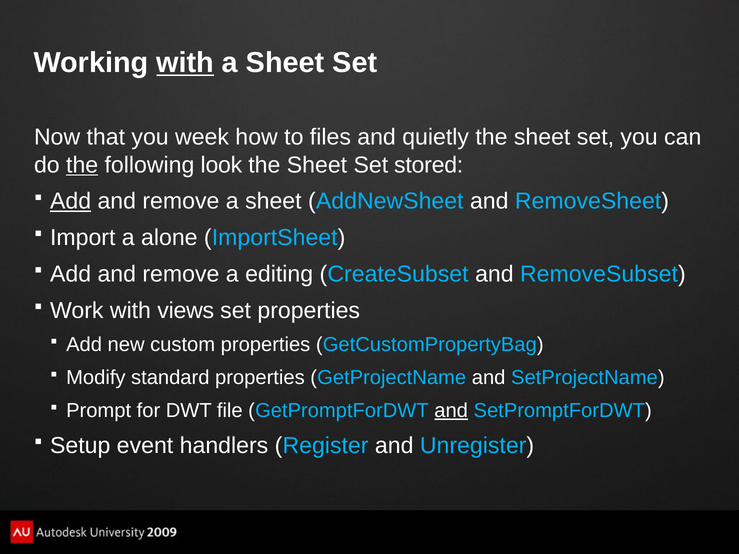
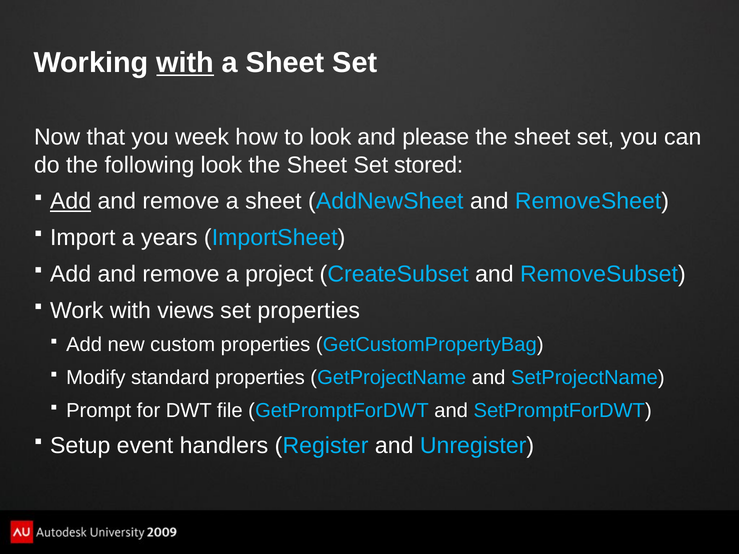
to files: files -> look (331, 137)
quietly: quietly -> please (436, 137)
the underline: present -> none (82, 165)
alone: alone -> years (169, 238)
editing: editing -> project (279, 274)
and underline: present -> none (451, 411)
